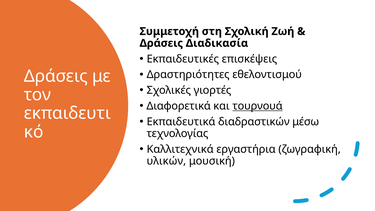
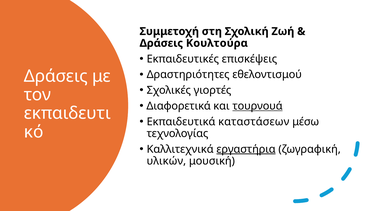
Διαδικασία: Διαδικασία -> Κουλτούρα (217, 43)
διαδραστικών: διαδραστικών -> καταστάσεων (254, 122)
εργαστήρια underline: none -> present (246, 149)
